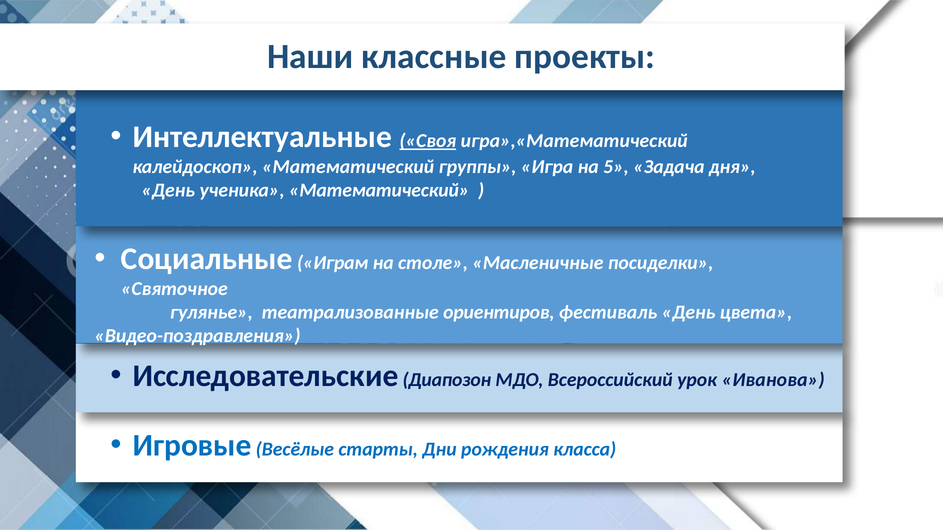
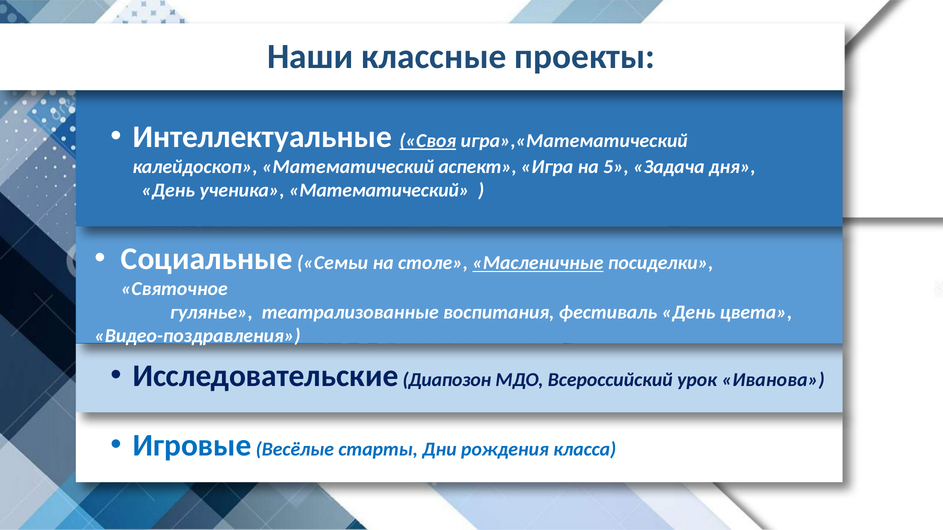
группы: группы -> аспект (478, 167)
Играм: Играм -> Семьи (333, 263)
Масленичные underline: none -> present (538, 263)
ориентиров: ориентиров -> воспитания (499, 313)
